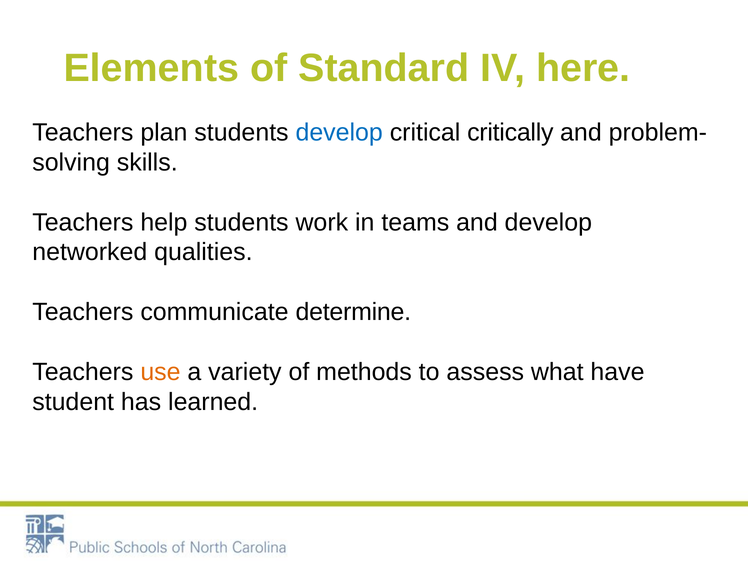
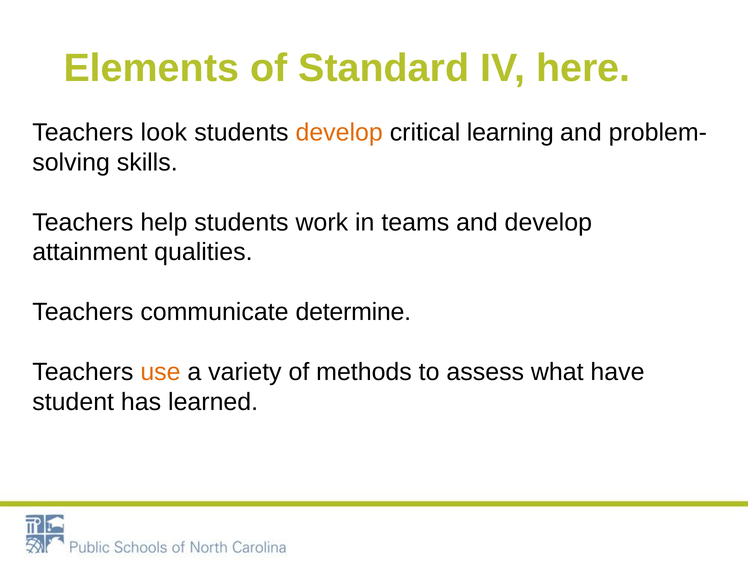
plan: plan -> look (164, 133)
develop colour: blue -> orange (339, 133)
critically: critically -> learning (510, 133)
networked: networked -> attainment (90, 252)
